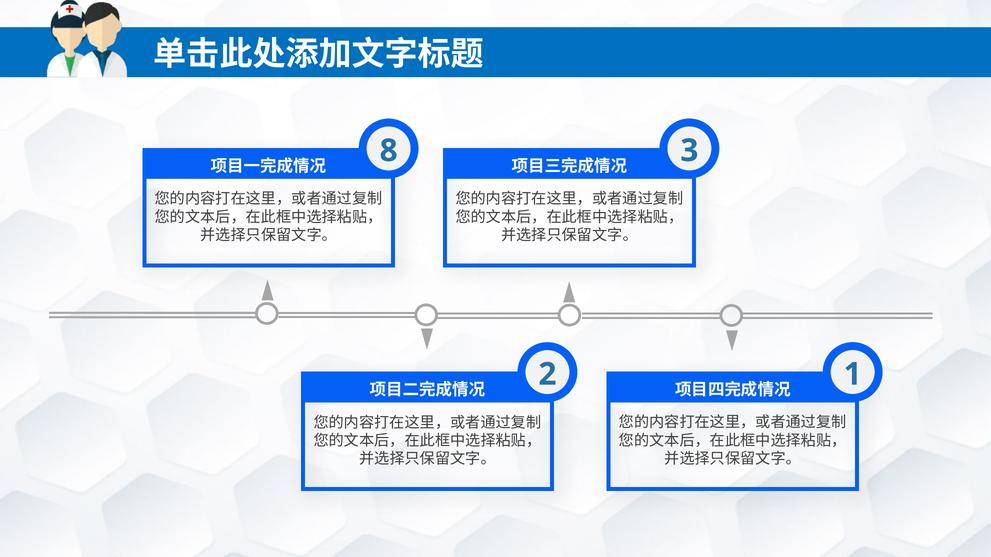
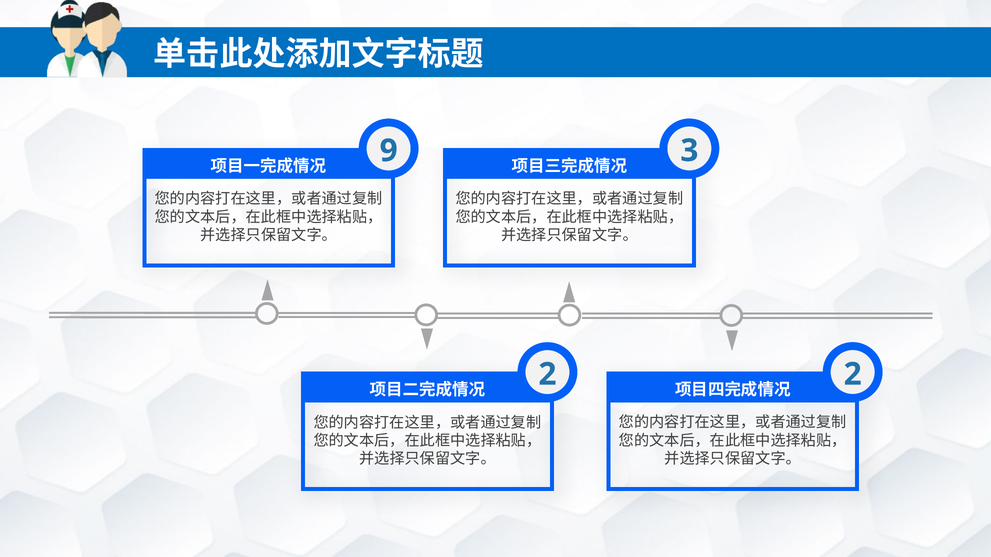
8: 8 -> 9 (389, 151)
1: 1 -> 2 (853, 375)
